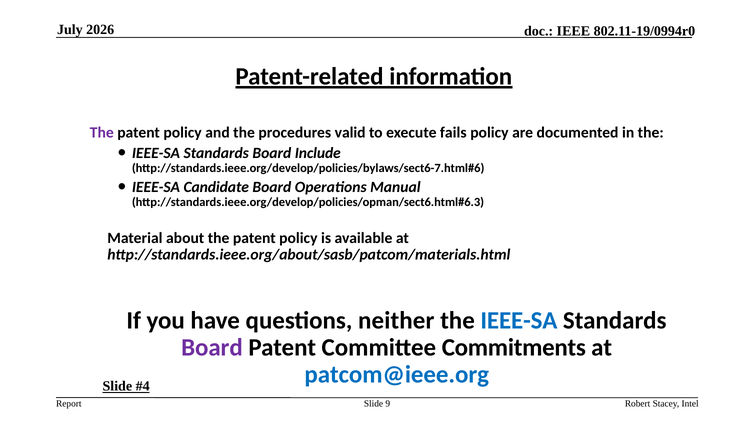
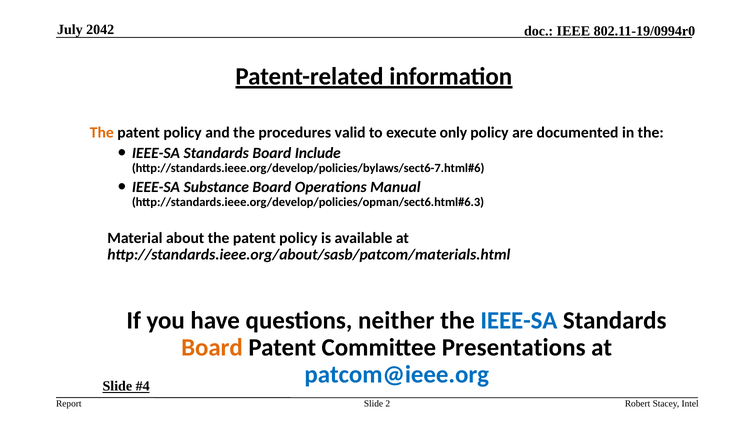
2026: 2026 -> 2042 (100, 30)
The colour: purple -> orange (102, 133)
fails: fails -> only (453, 133)
Candidate: Candidate -> Substance (216, 187)
Board colour: purple -> orange (212, 347)
Commitments: Commitments -> Presentations (514, 347)
9: 9 -> 2 (388, 404)
